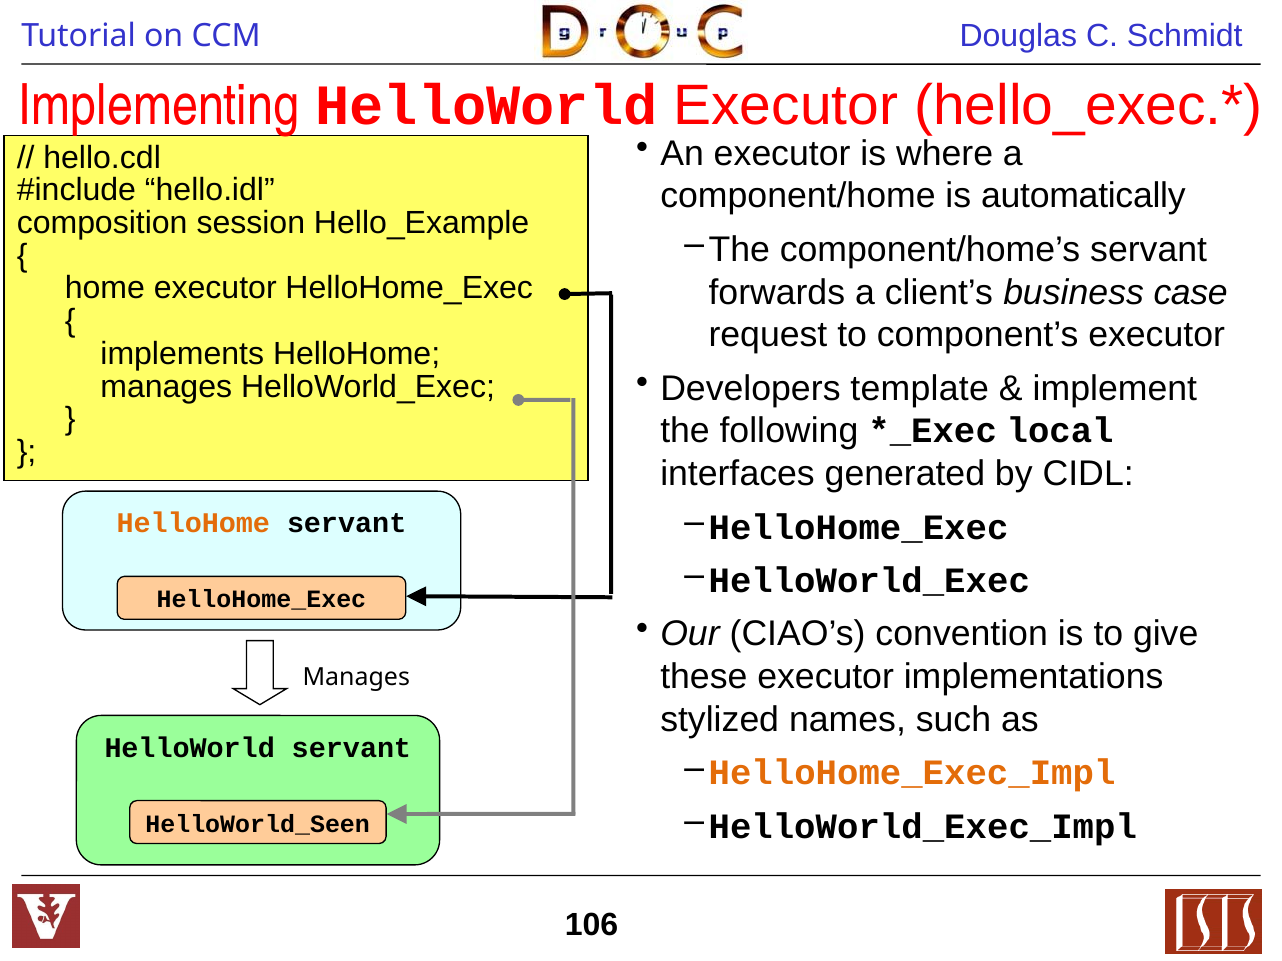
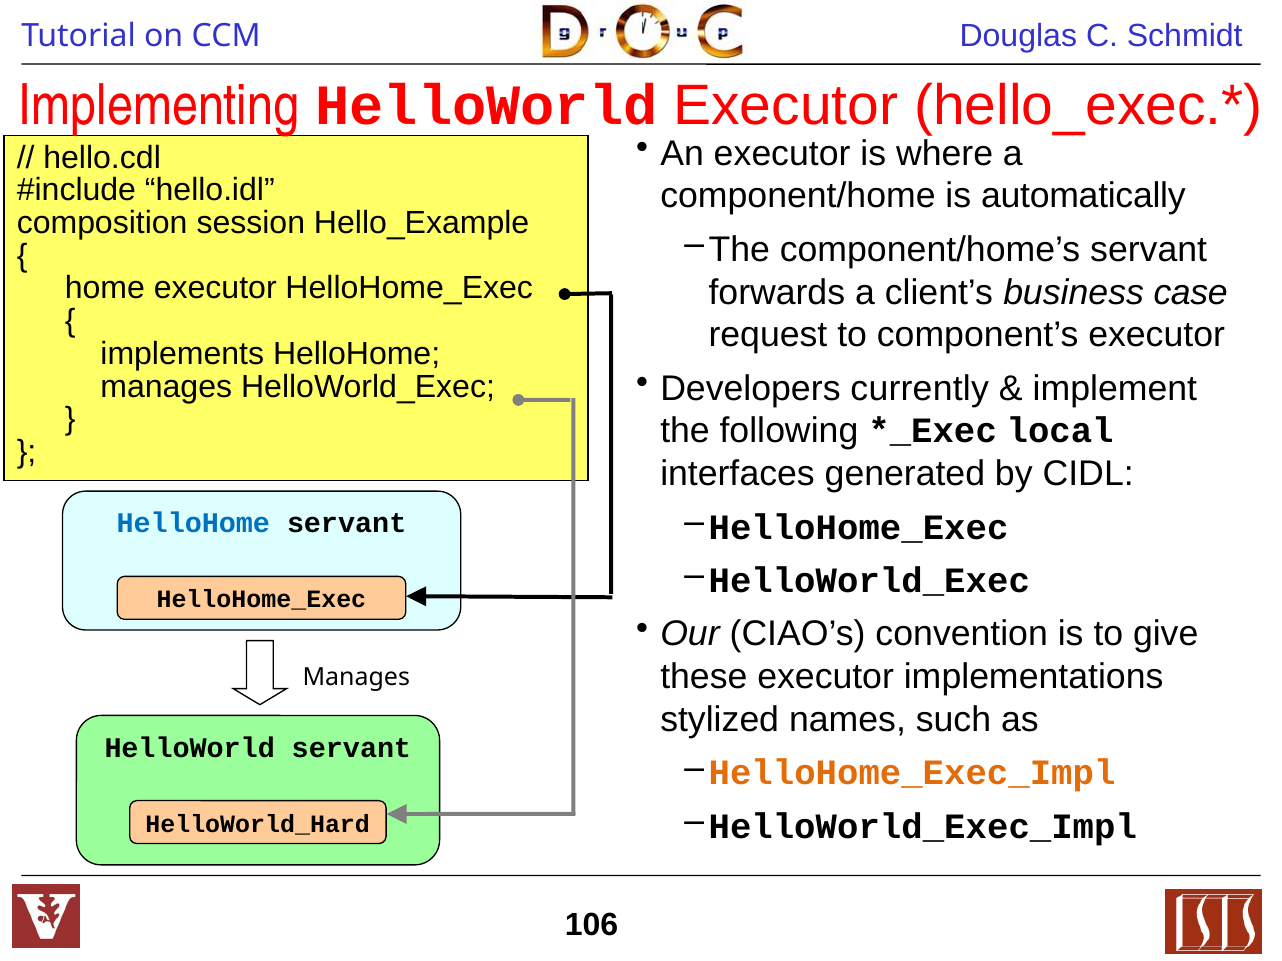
template: template -> currently (920, 389)
HelloHome colour: orange -> blue (193, 524)
HelloWorld_Seen: HelloWorld_Seen -> HelloWorld_Hard (258, 824)
